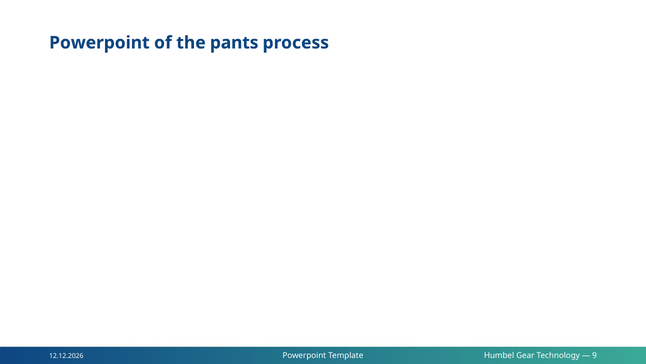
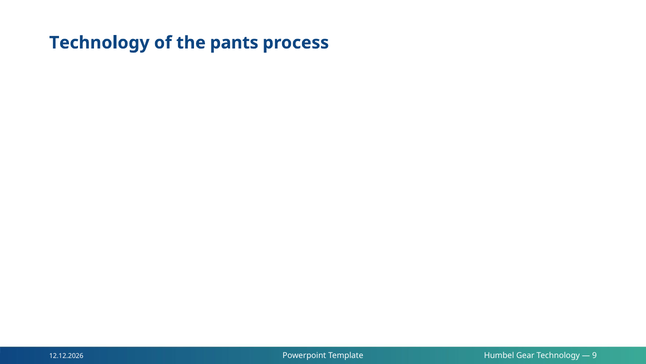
Powerpoint: Powerpoint -> Technology (99, 43)
